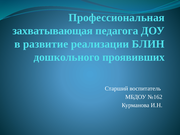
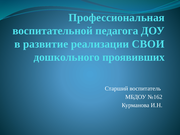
захватывающая: захватывающая -> воспитательной (53, 31)
БЛИН: БЛИН -> СВОИ (148, 44)
